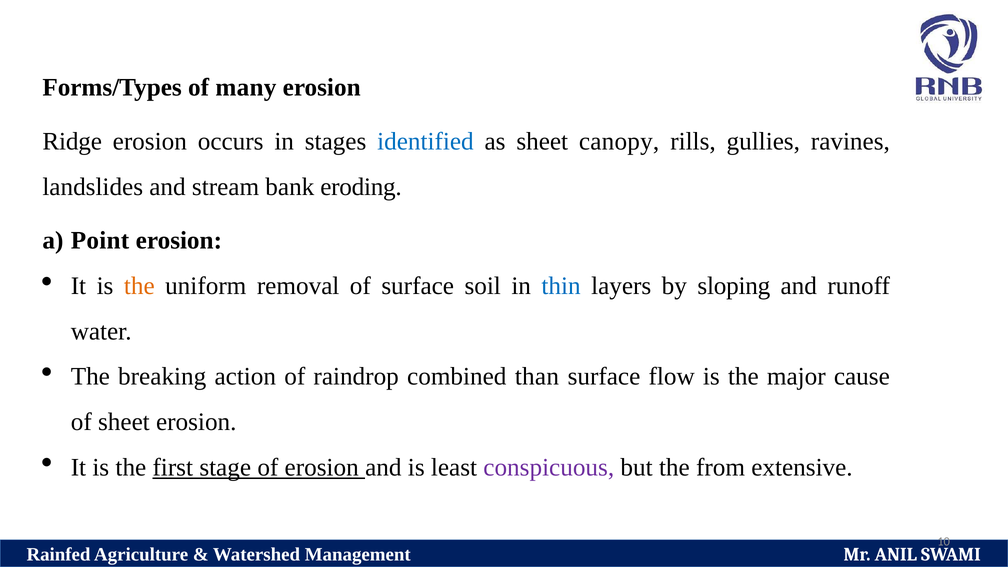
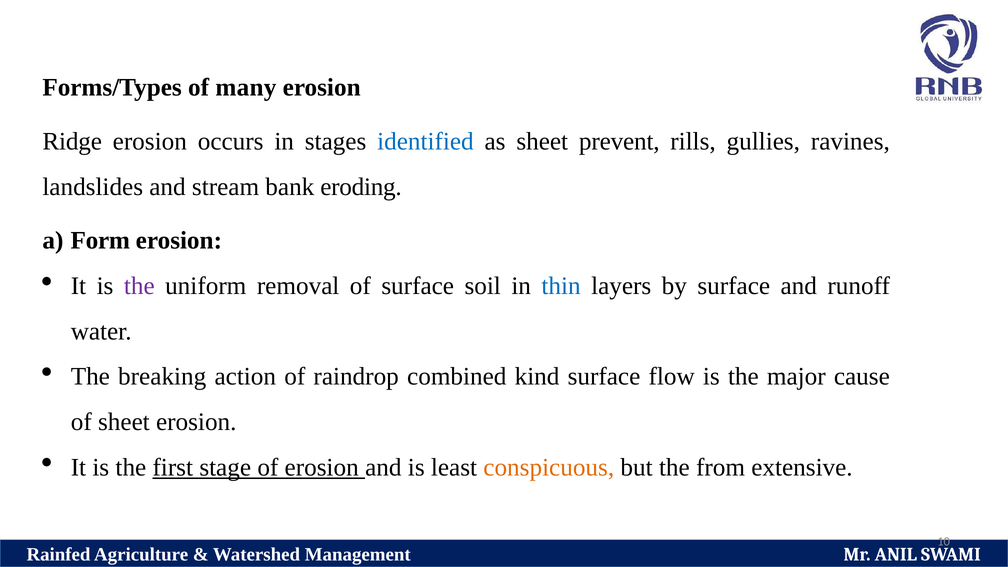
canopy: canopy -> prevent (619, 141)
Point: Point -> Form (100, 240)
the colour: orange -> purple (139, 286)
by sloping: sloping -> surface (734, 286)
than: than -> kind (537, 377)
conspicuous colour: purple -> orange (549, 467)
